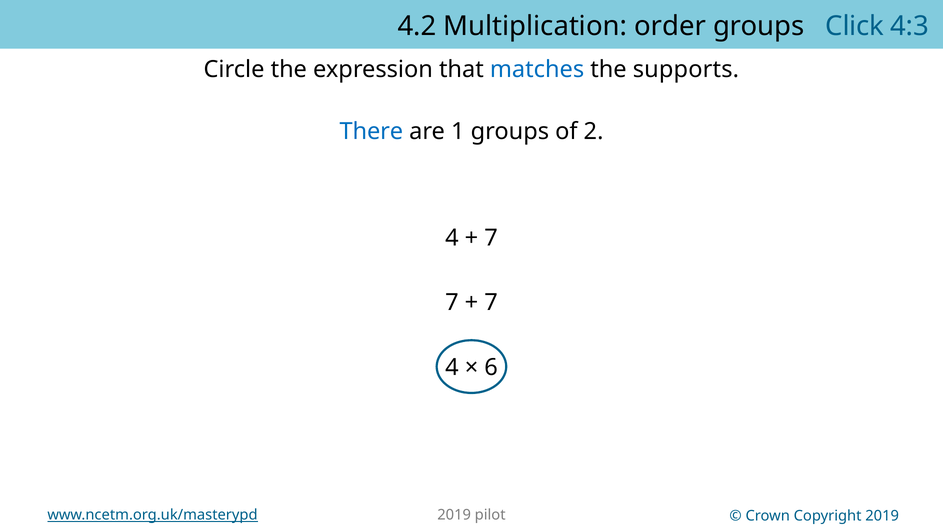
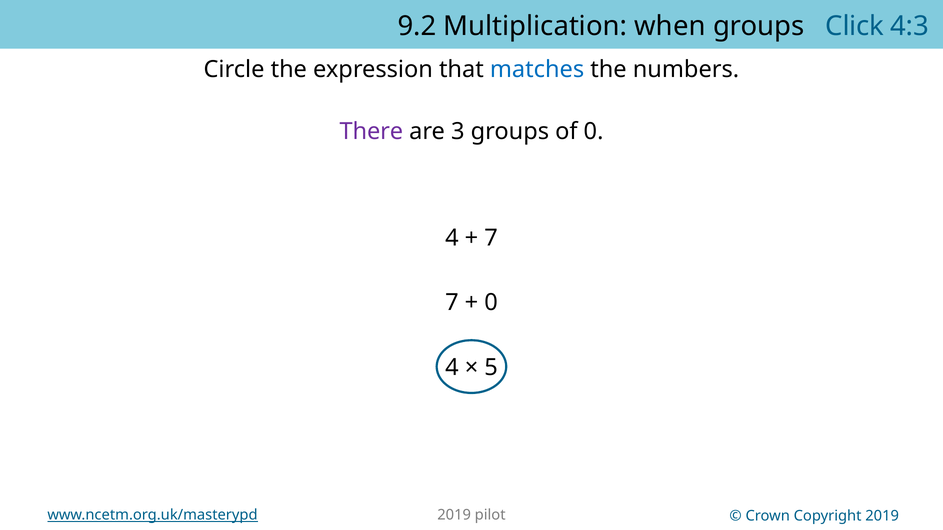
4.2: 4.2 -> 9.2 (417, 26)
order: order -> when (670, 26)
supports: supports -> numbers (686, 69)
There colour: blue -> purple (371, 132)
1: 1 -> 3 (458, 132)
of 2: 2 -> 0 (594, 132)
7: 7 -> 0 (491, 303)
6: 6 -> 5 (491, 368)
